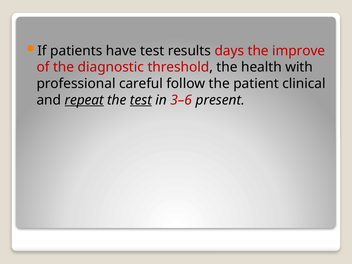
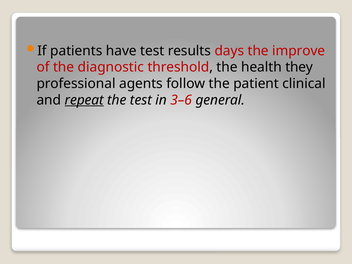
with: with -> they (299, 67)
careful: careful -> agents (141, 84)
test underline: present -> none (141, 100)
present: present -> general (220, 100)
